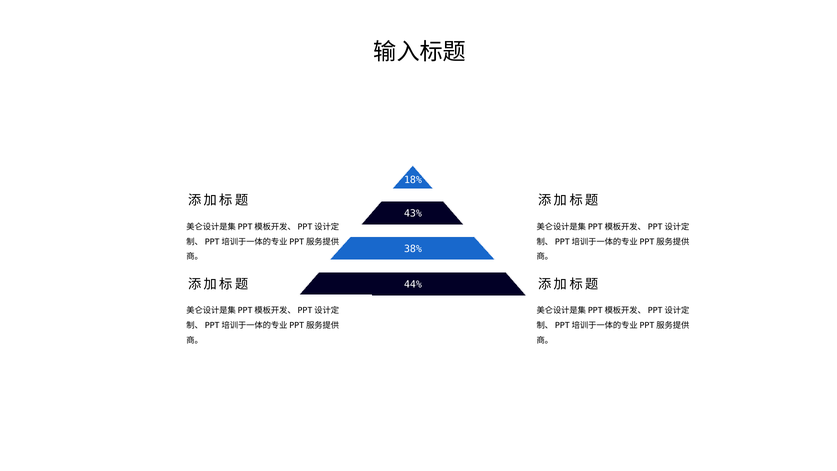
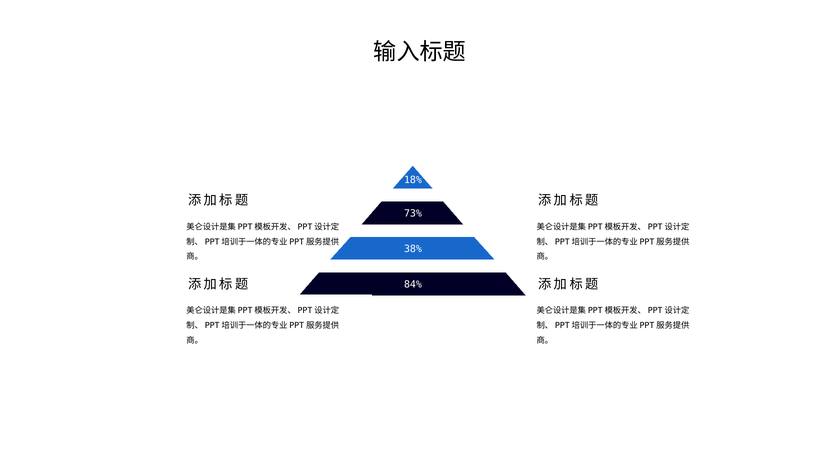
43%: 43% -> 73% (413, 213)
44%: 44% -> 84% (413, 284)
